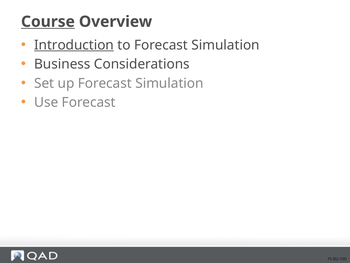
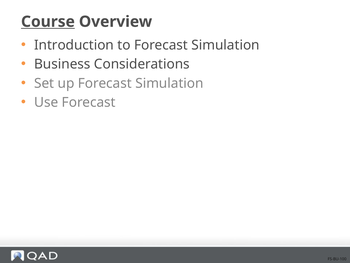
Introduction underline: present -> none (74, 45)
